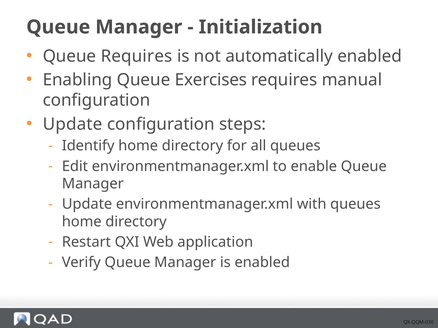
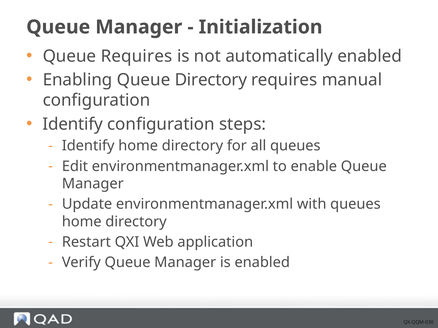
Queue Exercises: Exercises -> Directory (211, 80)
Update: Update -> Identify (73, 124)
